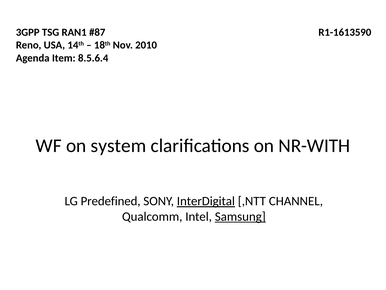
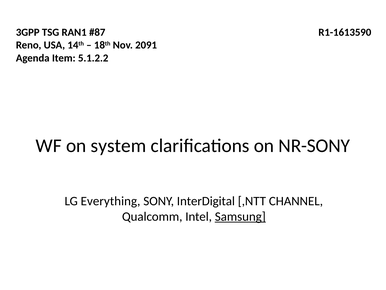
2010: 2010 -> 2091 (146, 45)
8.5.6.4: 8.5.6.4 -> 5.1.2.2 (93, 58)
NR-WITH: NR-WITH -> NR-SONY (314, 145)
Predefined: Predefined -> Everything (111, 201)
InterDigital underline: present -> none (206, 201)
